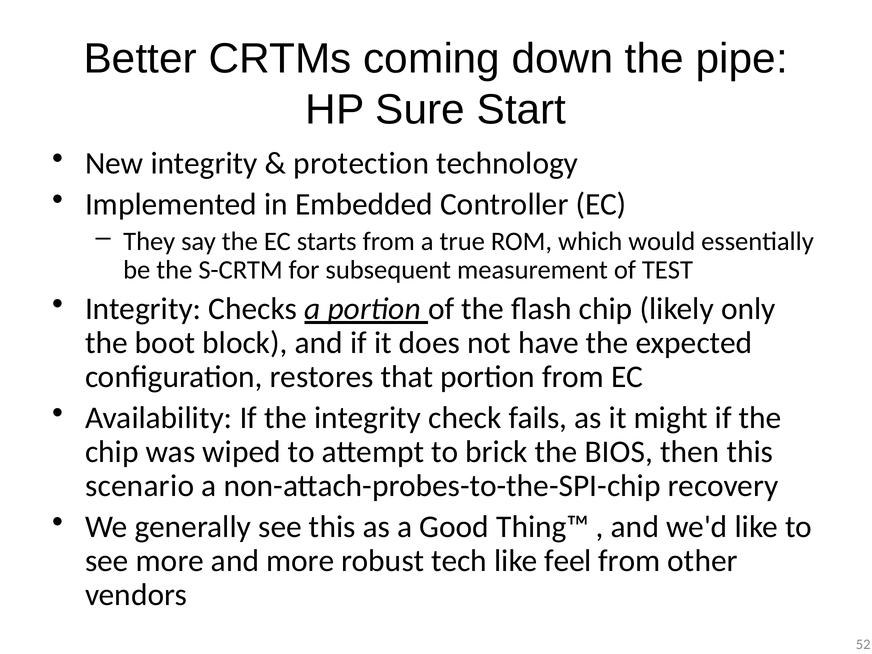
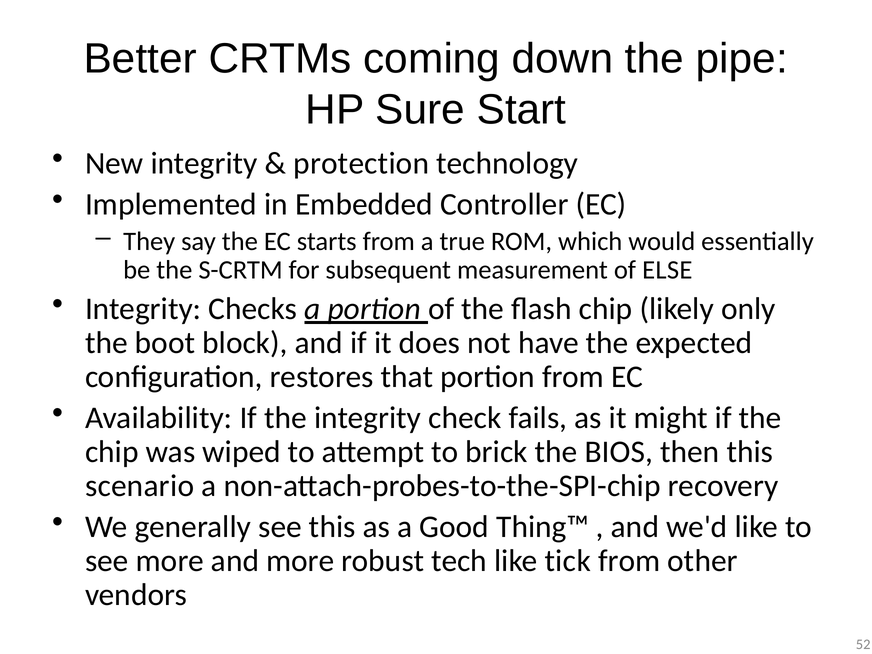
TEST: TEST -> ELSE (667, 270)
feel: feel -> tick (568, 561)
